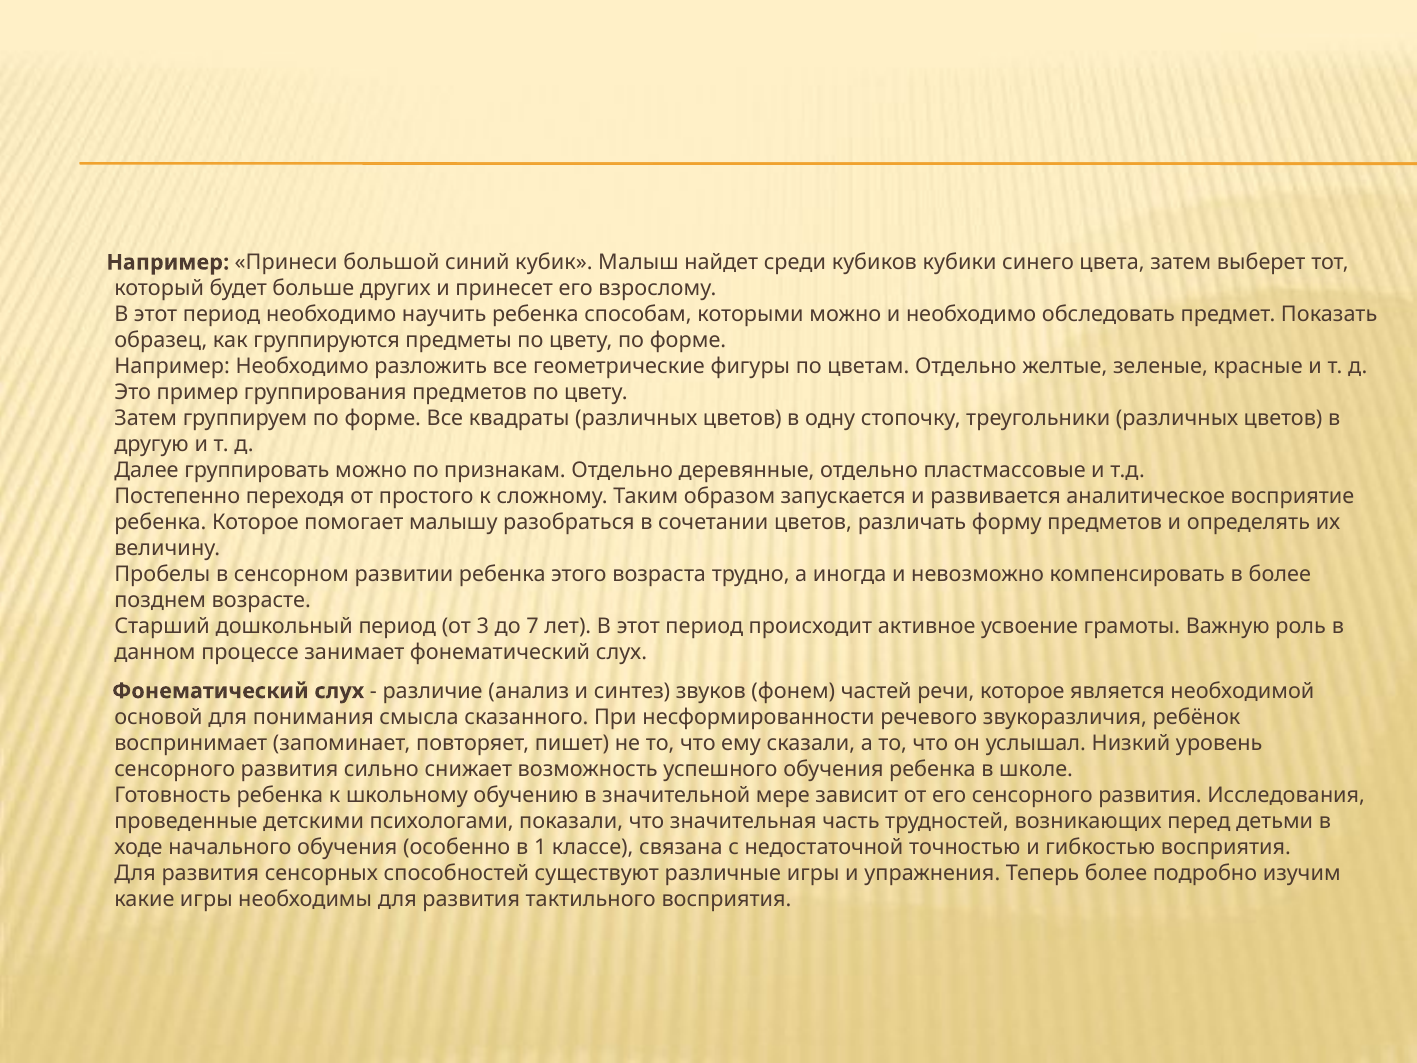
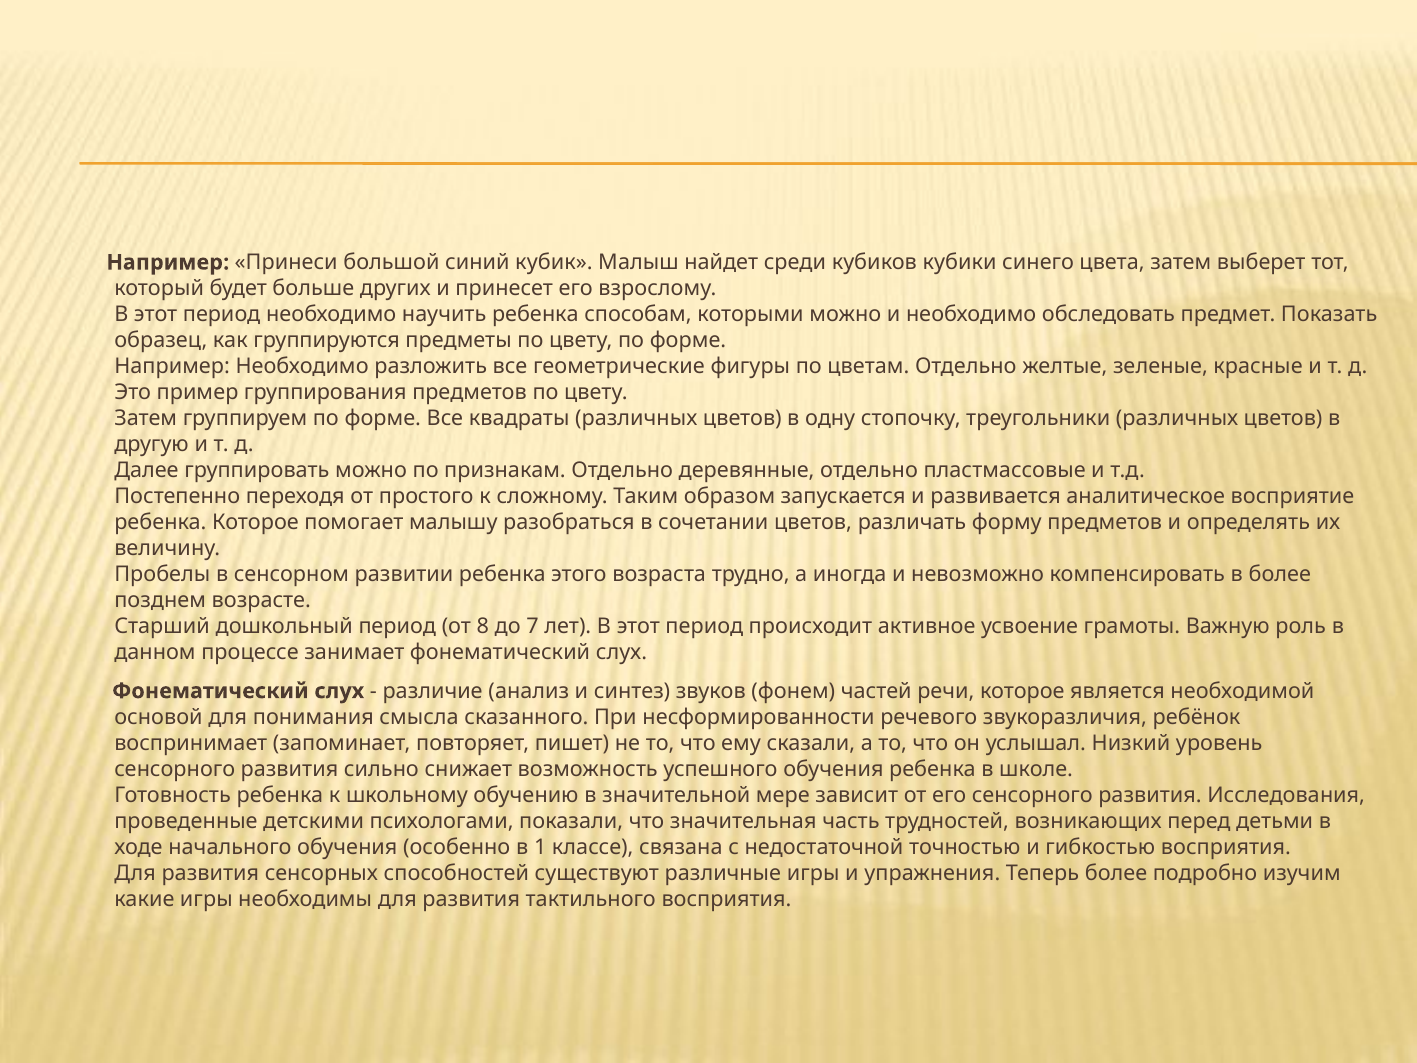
3: 3 -> 8 (483, 626)
